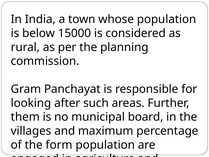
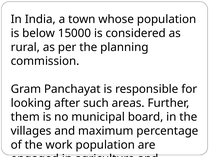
form: form -> work (59, 145)
